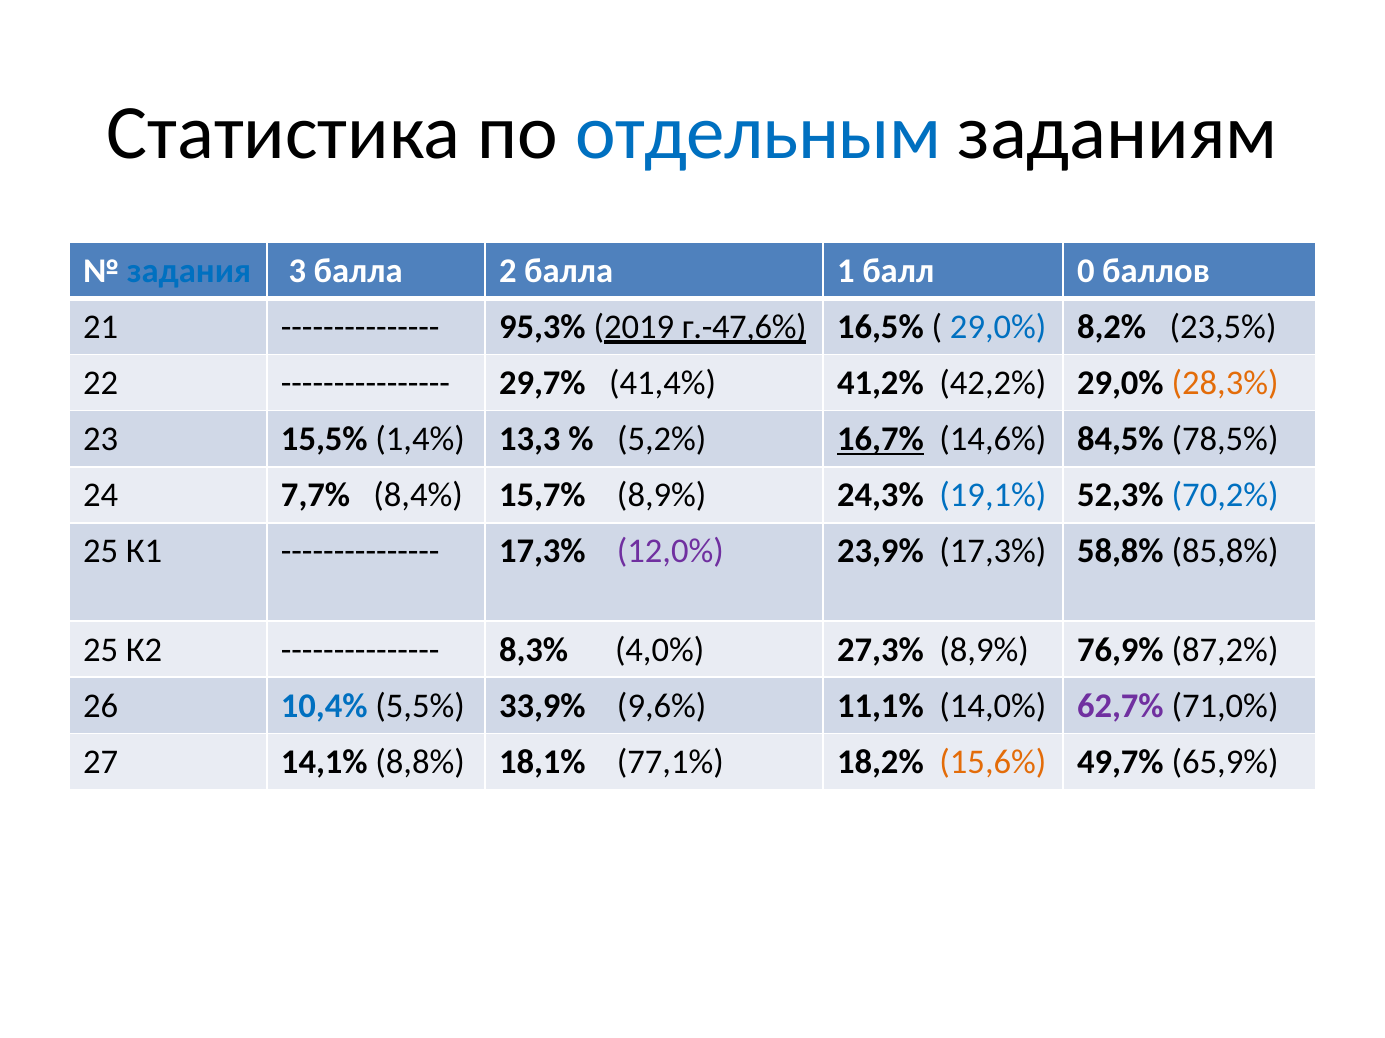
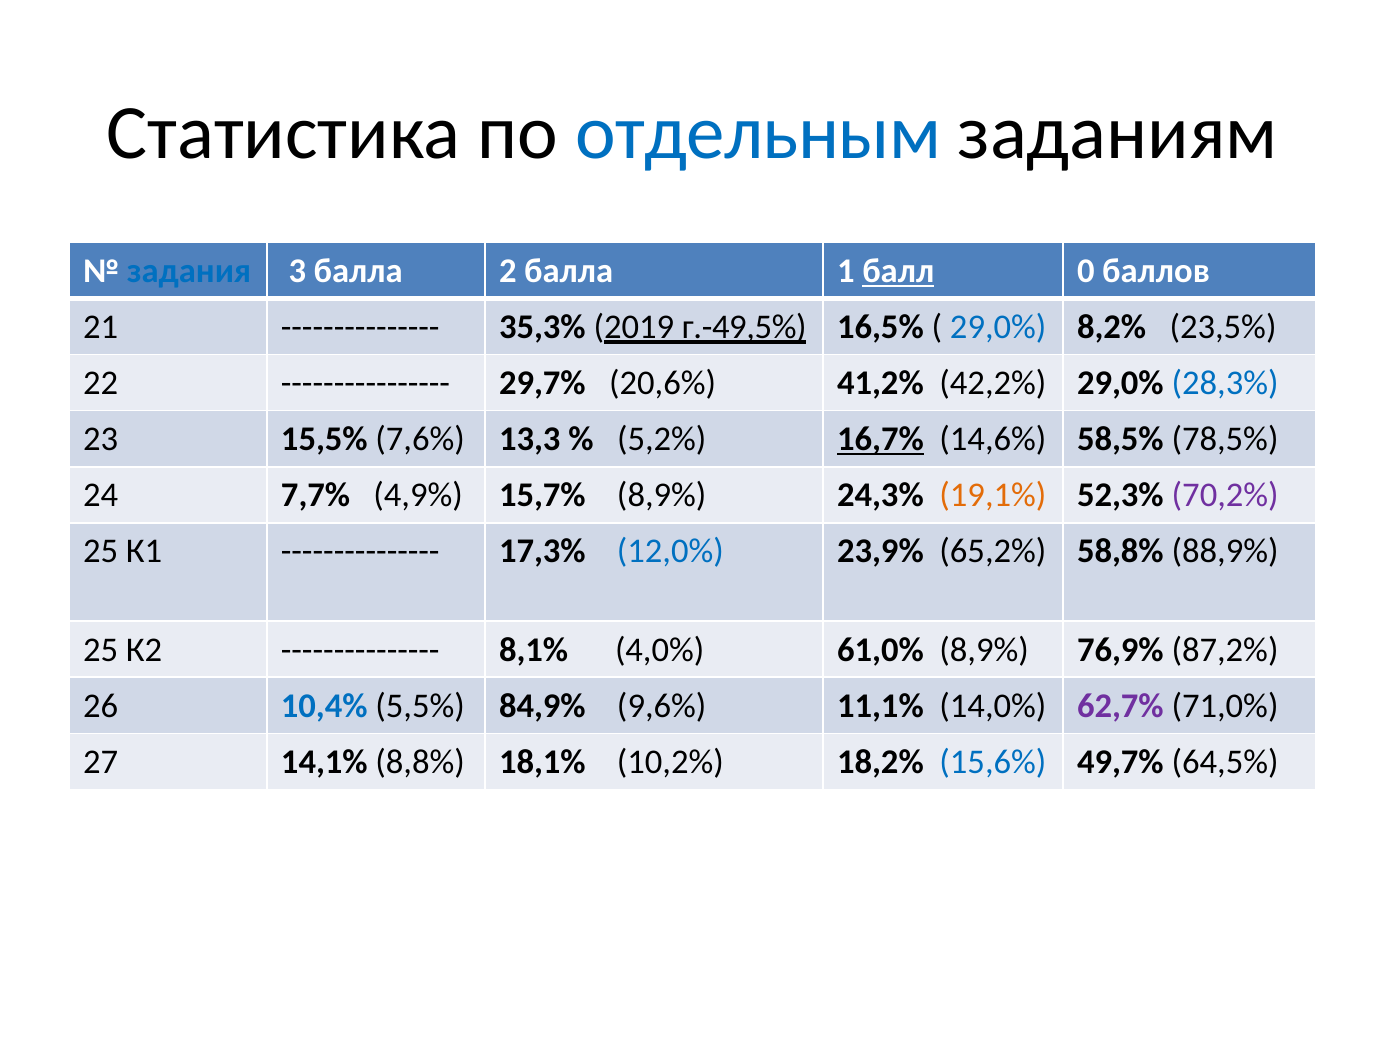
балл underline: none -> present (898, 271)
95,3%: 95,3% -> 35,3% (542, 327)
г.-47,6%: г.-47,6% -> г.-49,5% (744, 327)
41,4%: 41,4% -> 20,6% (663, 383)
28,3% colour: orange -> blue (1225, 383)
1,4%: 1,4% -> 7,6% (420, 439)
84,5%: 84,5% -> 58,5% (1120, 439)
8,4%: 8,4% -> 4,9% (418, 496)
19,1% colour: blue -> orange (993, 496)
70,2% colour: blue -> purple (1225, 496)
12,0% colour: purple -> blue (670, 552)
23,9% 17,3%: 17,3% -> 65,2% (993, 552)
85,8%: 85,8% -> 88,9% (1225, 552)
8,3%: 8,3% -> 8,1% (534, 650)
27,3%: 27,3% -> 61,0% (880, 650)
33,9%: 33,9% -> 84,9% (542, 706)
77,1%: 77,1% -> 10,2% (670, 762)
15,6% colour: orange -> blue (993, 762)
65,9%: 65,9% -> 64,5% (1225, 762)
